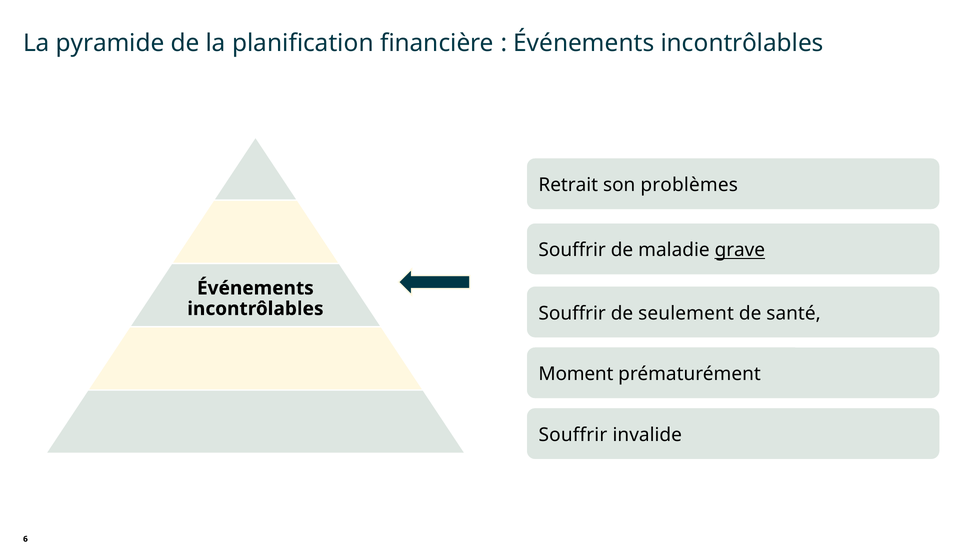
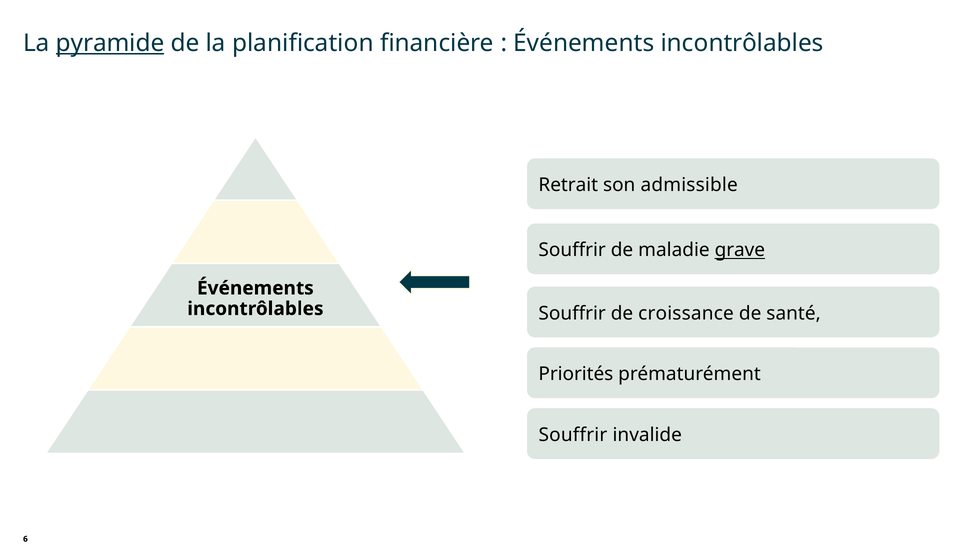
pyramide underline: none -> present (110, 43)
problèmes: problèmes -> admissible (689, 185)
seulement: seulement -> croissance (686, 313)
Moment: Moment -> Priorités (576, 374)
